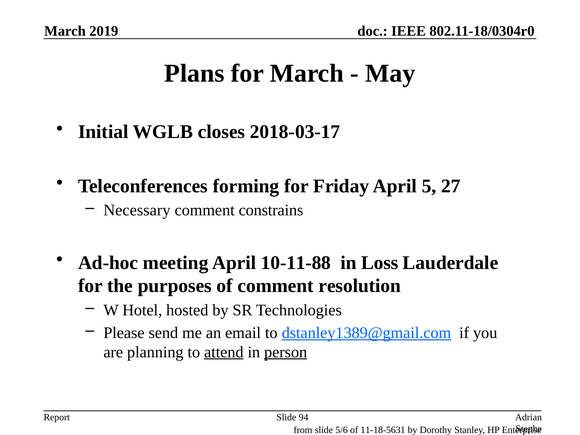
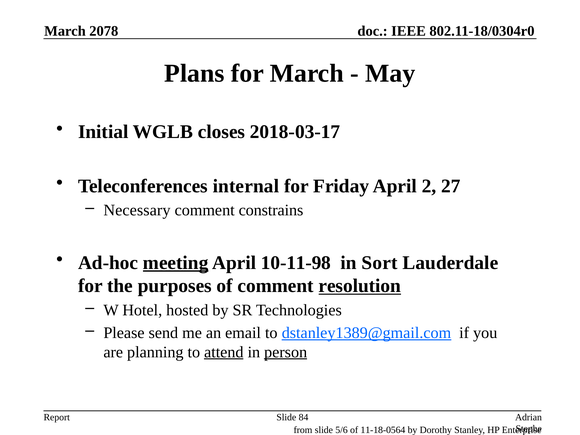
2019: 2019 -> 2078 (104, 31)
forming: forming -> internal (246, 186)
5: 5 -> 2 (429, 186)
meeting underline: none -> present (176, 263)
10-11-88: 10-11-88 -> 10-11-98 (296, 263)
Loss: Loss -> Sort (380, 263)
resolution underline: none -> present (360, 286)
94: 94 -> 84 (304, 417)
11-18-5631: 11-18-5631 -> 11-18-0564 (383, 430)
